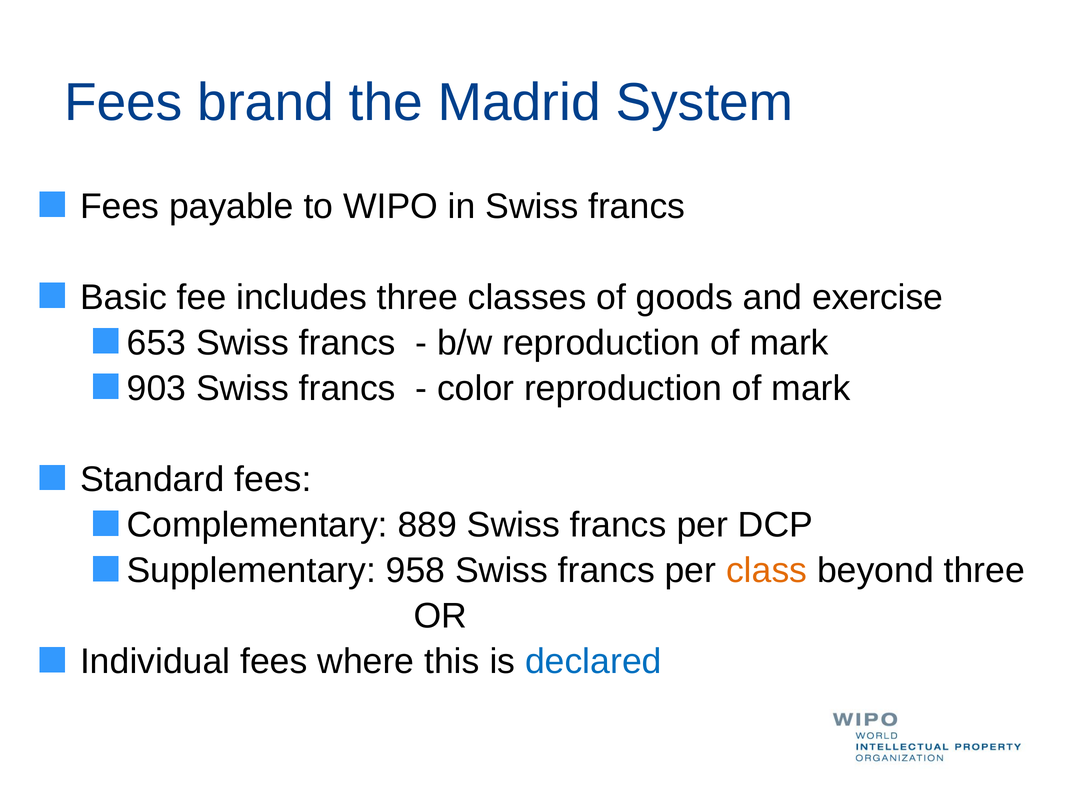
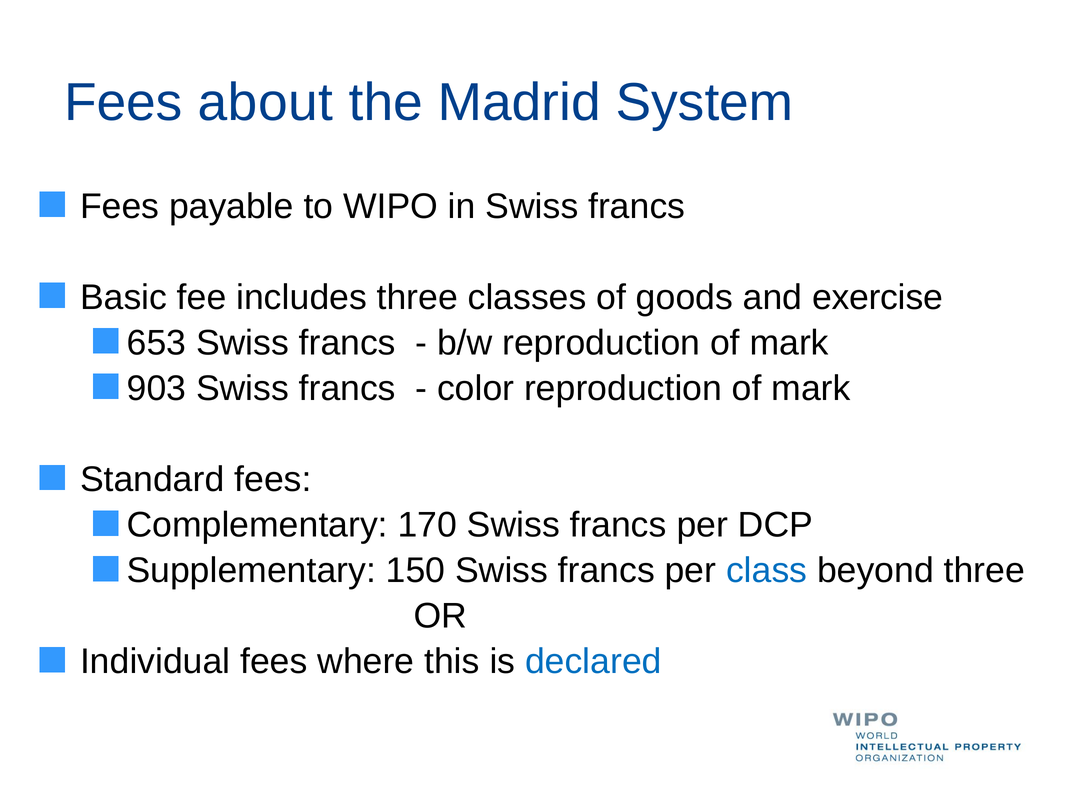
brand: brand -> about (265, 103)
889: 889 -> 170 (427, 525)
958: 958 -> 150 (416, 571)
class colour: orange -> blue (767, 571)
